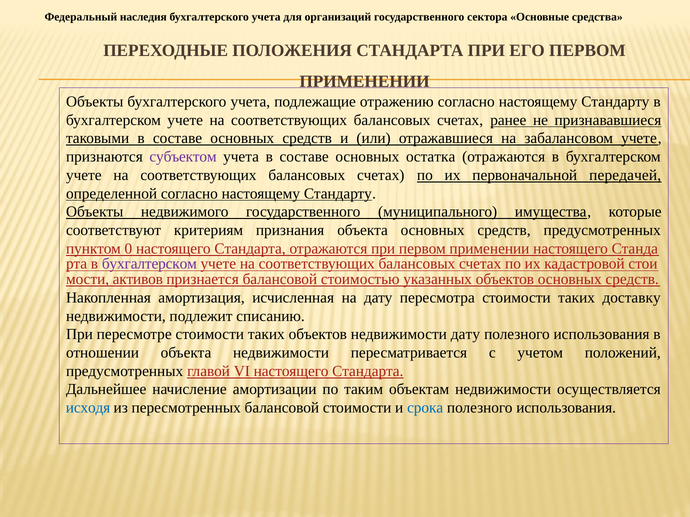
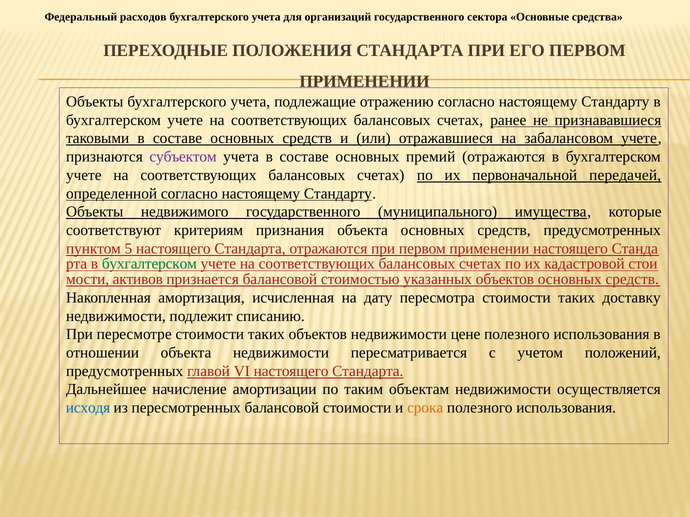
наследия: наследия -> расходов (143, 17)
остатка: остатка -> премий (431, 157)
0: 0 -> 5 (128, 249)
бухгалтерском colour: purple -> green (149, 264)
недвижимости дату: дату -> цене (466, 335)
срока colour: blue -> orange (425, 408)
